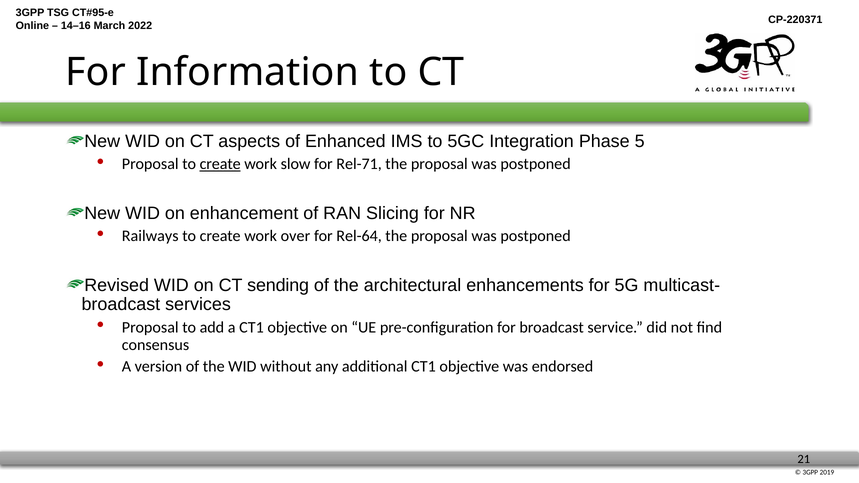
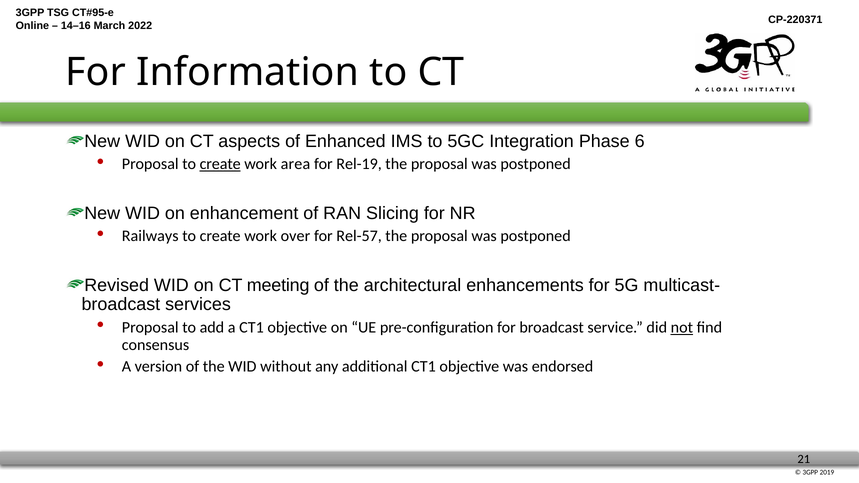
5: 5 -> 6 (640, 141)
slow: slow -> area (295, 164)
Rel-71: Rel-71 -> Rel-19 (359, 164)
Rel-64: Rel-64 -> Rel-57 (359, 236)
sending: sending -> meeting (278, 285)
not underline: none -> present (682, 328)
